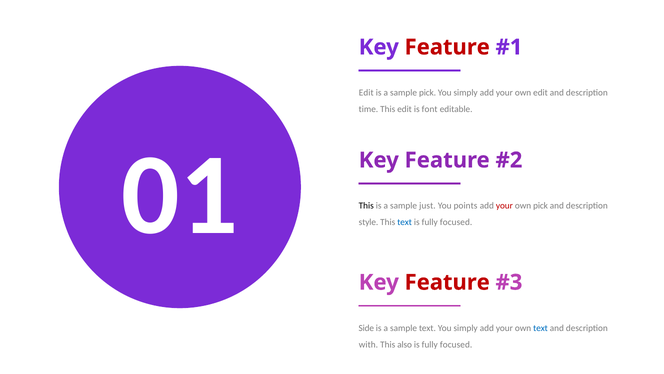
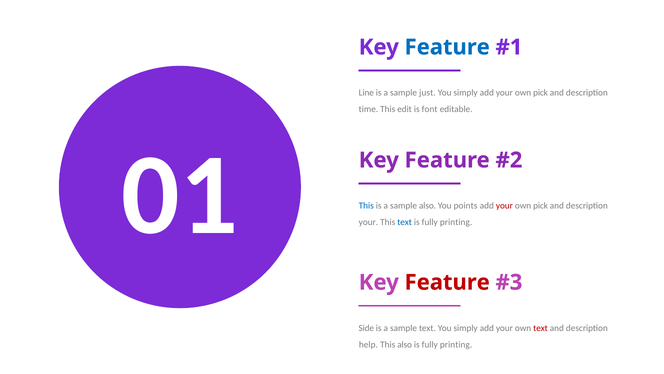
Feature colour: red -> blue (447, 47)
Edit: Edit -> Line (366, 93)
sample pick: pick -> just (427, 93)
edit: edit -> pick (541, 93)
This colour: black -> blue (366, 206)
sample just: just -> also (428, 206)
style: style -> your (368, 222)
focused: focused -> printing (456, 222)
text colour: blue -> red (541, 328)
with: with -> help (368, 344)
focused: focused -> printing (456, 344)
